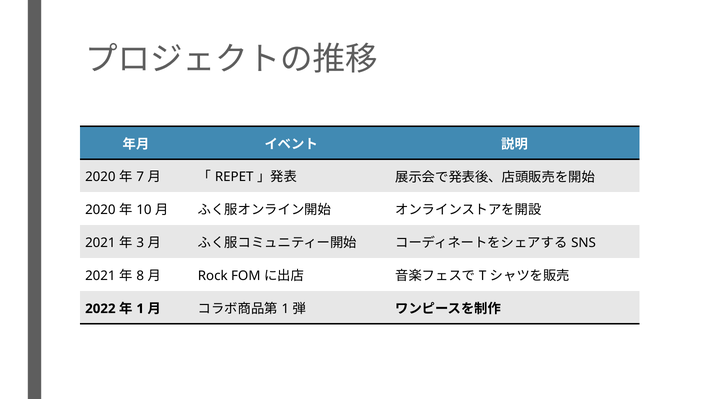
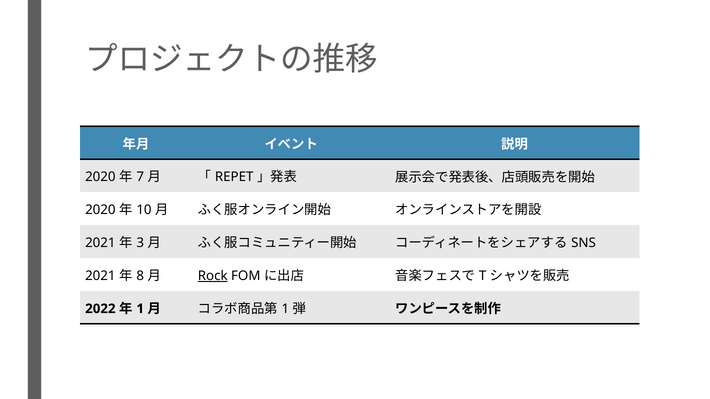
Rock underline: none -> present (213, 276)
